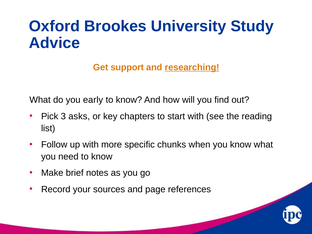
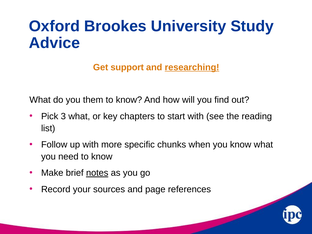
early: early -> them (93, 100)
3 asks: asks -> what (79, 116)
notes underline: none -> present (97, 173)
